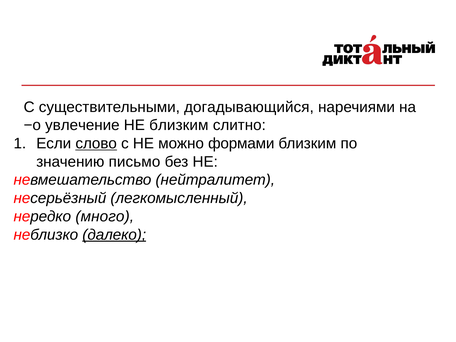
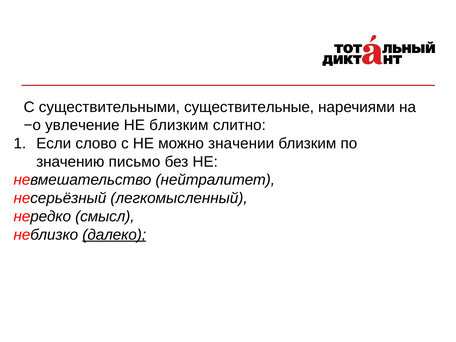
догадывающийся: догадывающийся -> существительные (249, 107)
слово underline: present -> none (96, 143)
формами: формами -> значении (241, 143)
много: много -> смысл (105, 216)
